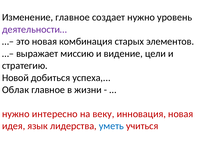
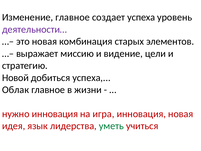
создает нужно: нужно -> успеха (141, 17)
нужно интересно: интересно -> инновация (55, 114)
веку: веку -> игра (103, 114)
уметь colour: blue -> green (111, 126)
